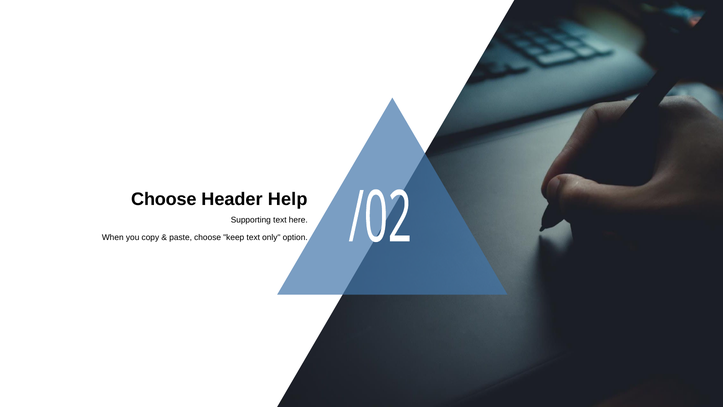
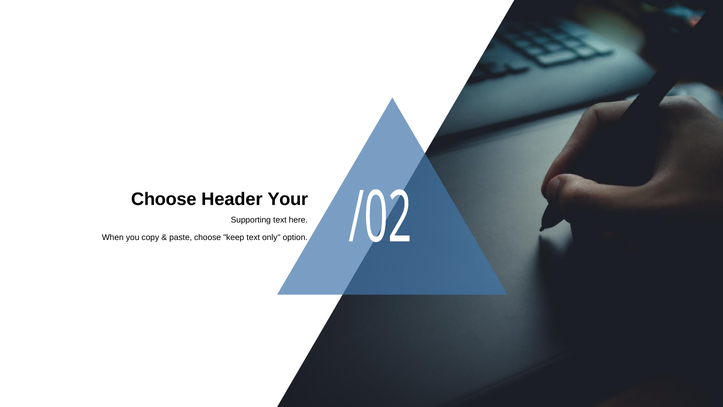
Help: Help -> Your (288, 199)
